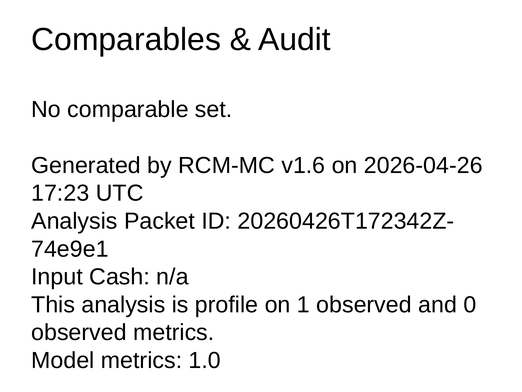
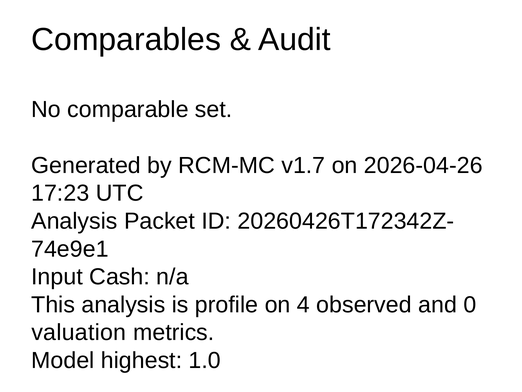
v1.6: v1.6 -> v1.7 (303, 165)
1: 1 -> 4 (303, 304)
observed: observed -> valuation (79, 332)
Model metrics: metrics -> highest (142, 360)
